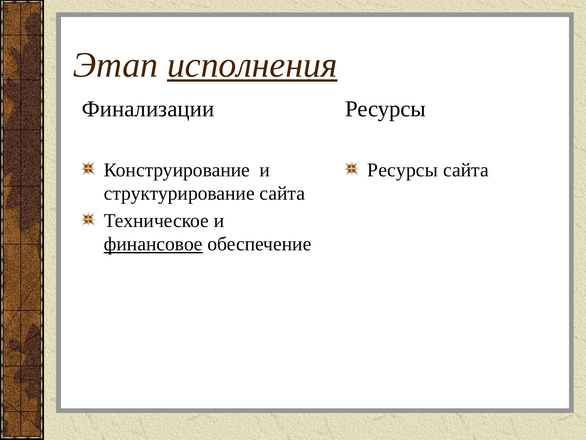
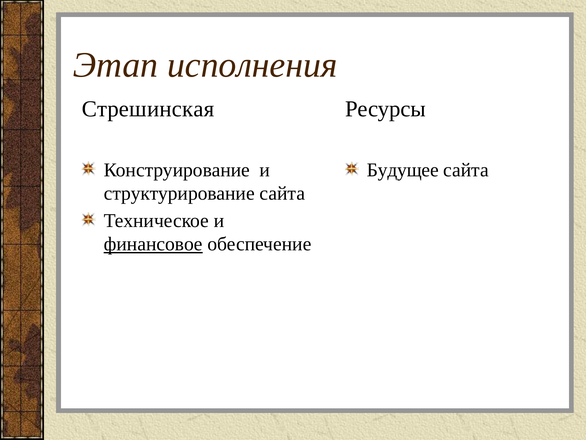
исполнения underline: present -> none (252, 65)
Финализации: Финализации -> Стрешинская (148, 109)
Ресурсы: Ресурсы -> Будущее (403, 170)
